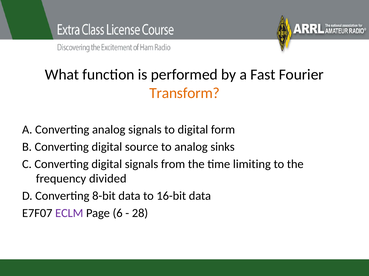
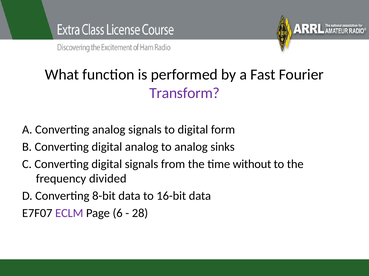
Transform colour: orange -> purple (185, 93)
digital source: source -> analog (142, 147)
limiting: limiting -> without (252, 164)
